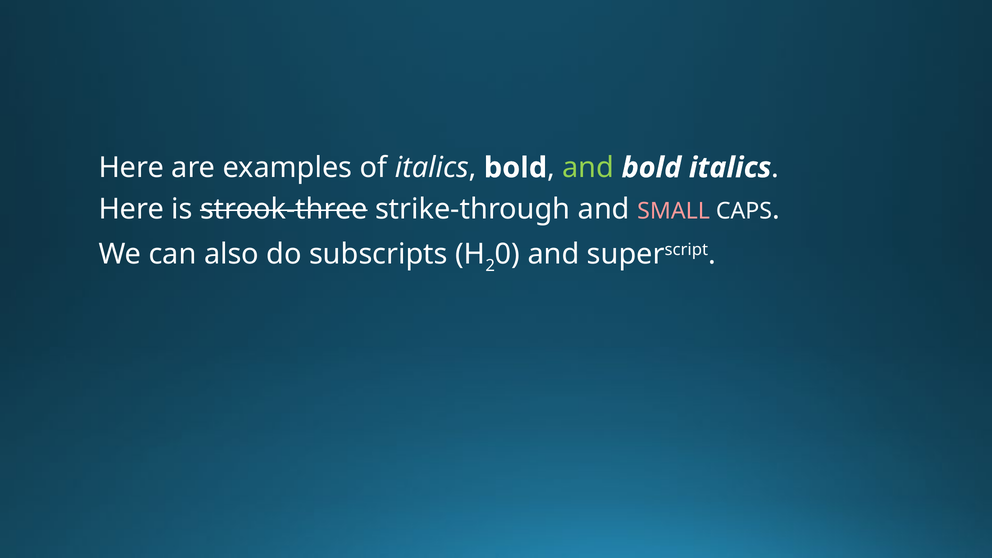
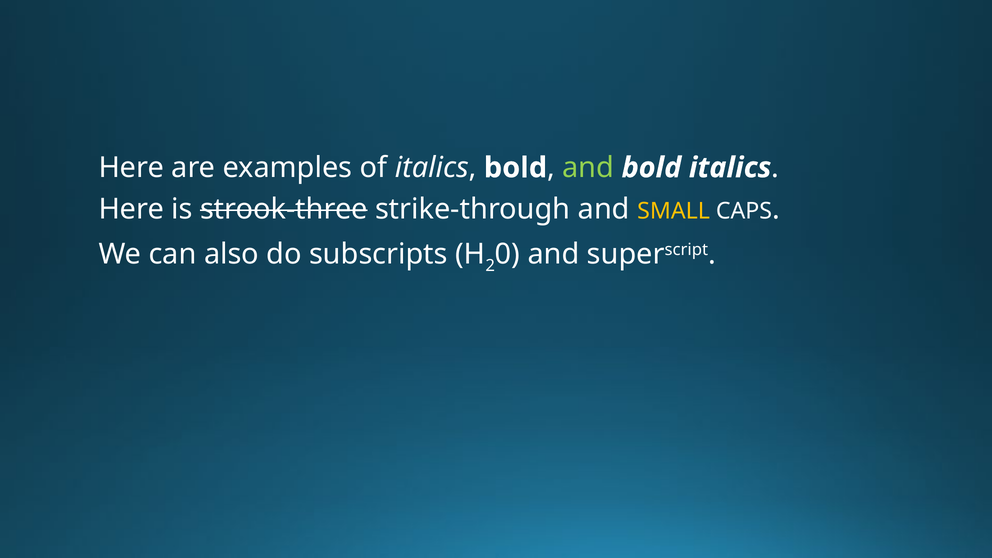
SMALL colour: pink -> yellow (674, 211)
